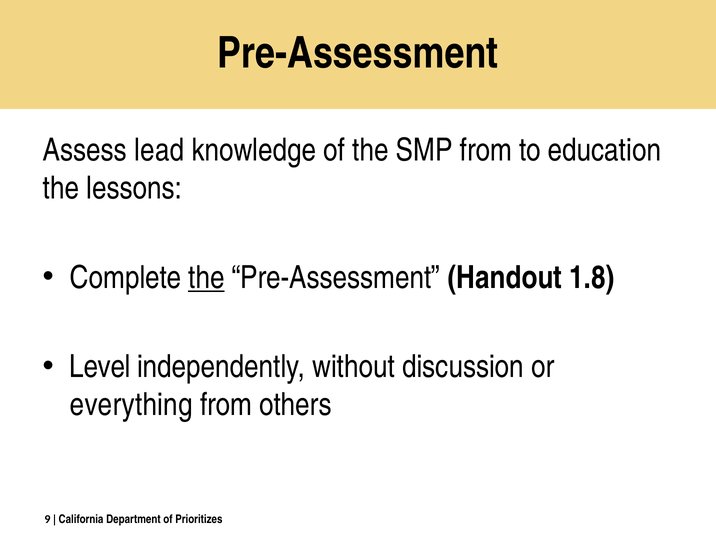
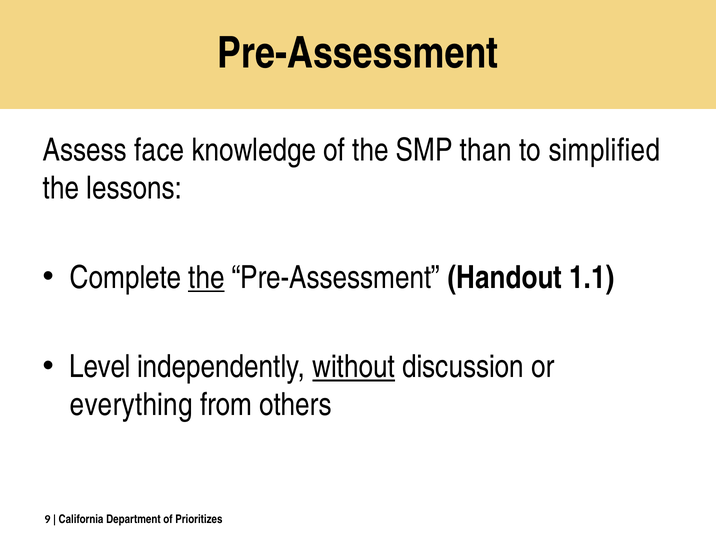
lead: lead -> face (159, 150)
SMP from: from -> than (486, 150)
education: education -> simplified (604, 150)
1.8: 1.8 -> 1.1 (592, 278)
without underline: none -> present (354, 367)
